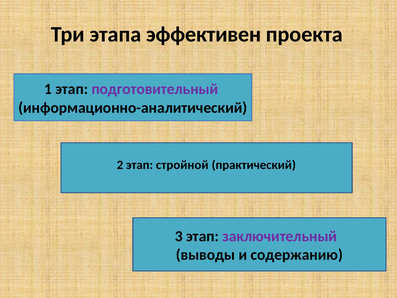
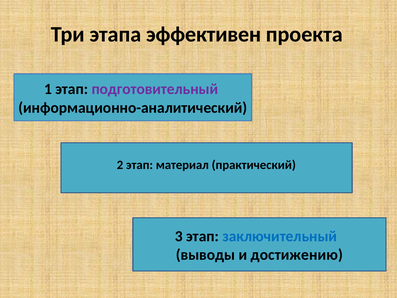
стройной: стройной -> материал (182, 165)
заключительный colour: purple -> blue (280, 236)
содержанию: содержанию -> достижению (297, 255)
